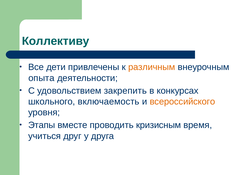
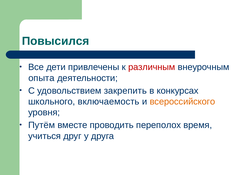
Коллективу: Коллективу -> Повысился (56, 41)
различным colour: orange -> red (152, 67)
Этапы: Этапы -> Путём (42, 126)
кризисным: кризисным -> переполох (159, 126)
